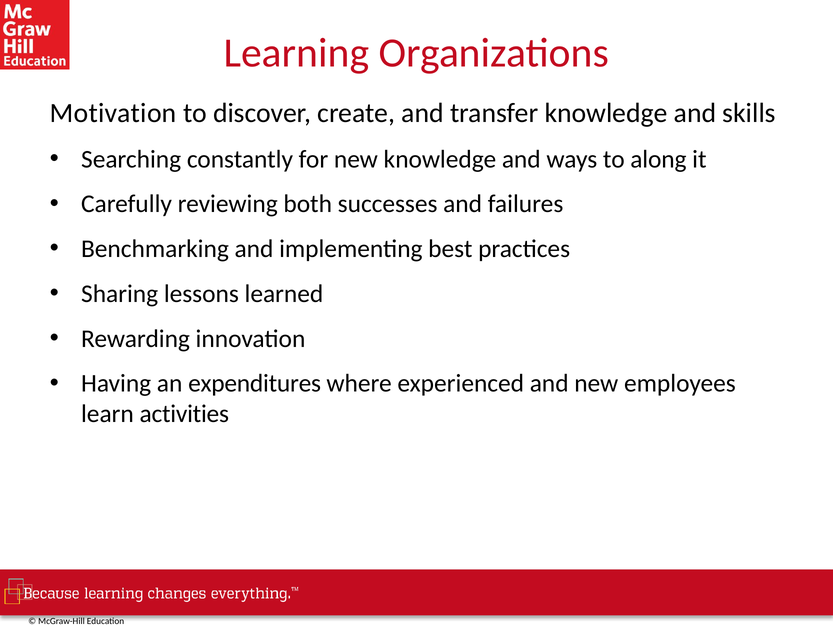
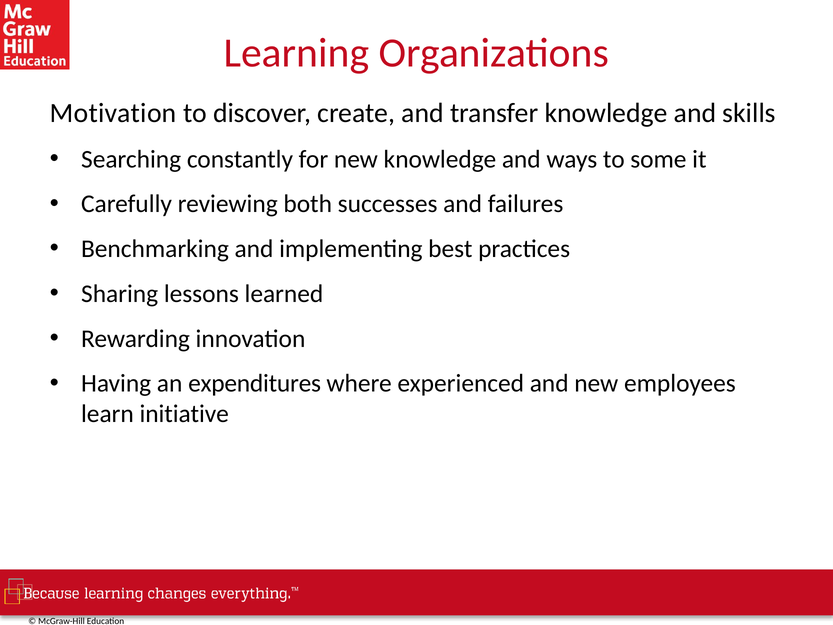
along: along -> some (658, 159)
activities: activities -> initiative (184, 414)
